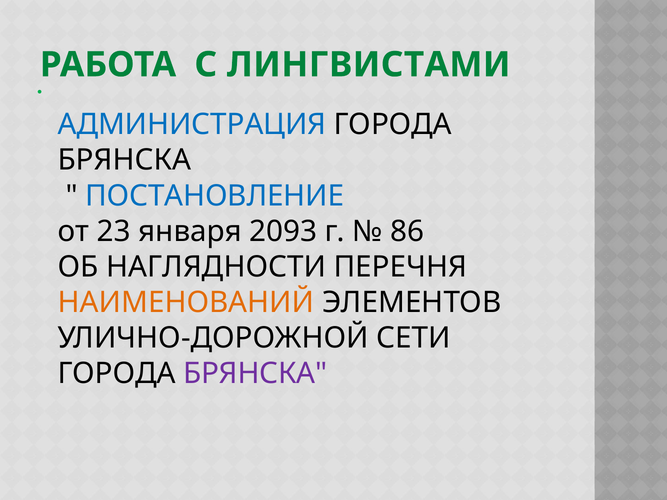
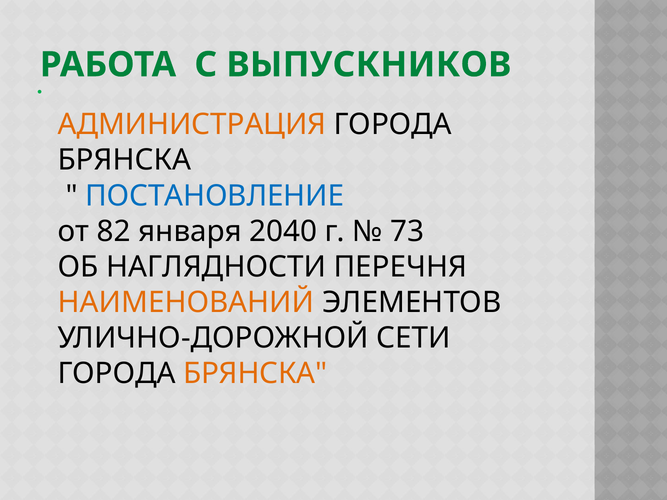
ЛИНГВИСТАМИ: ЛИНГВИСТАМИ -> ВЫПУСКНИКОВ (369, 65)
АДМИНИСТРАЦИЯ colour: blue -> orange (192, 125)
23: 23 -> 82 (114, 231)
2093: 2093 -> 2040 (283, 231)
86: 86 -> 73 (407, 231)
БРЯНСКА colour: purple -> orange (255, 374)
